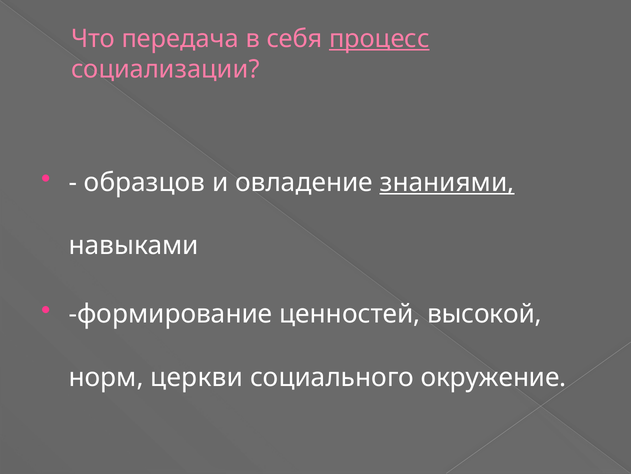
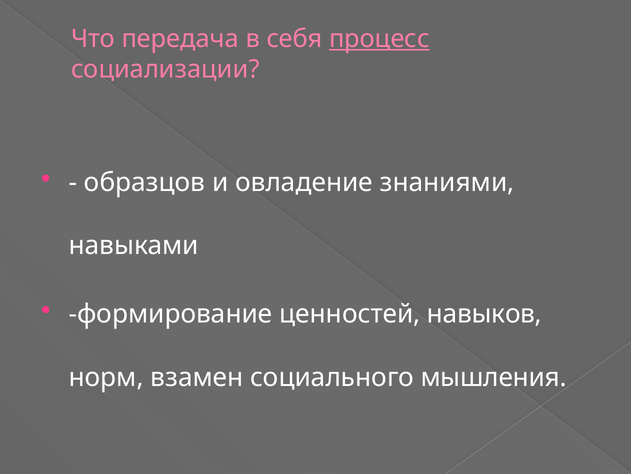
знаниями underline: present -> none (447, 182)
высокой: высокой -> навыков (484, 314)
церкви: церкви -> взамен (197, 377)
окружение: окружение -> мышления (494, 377)
